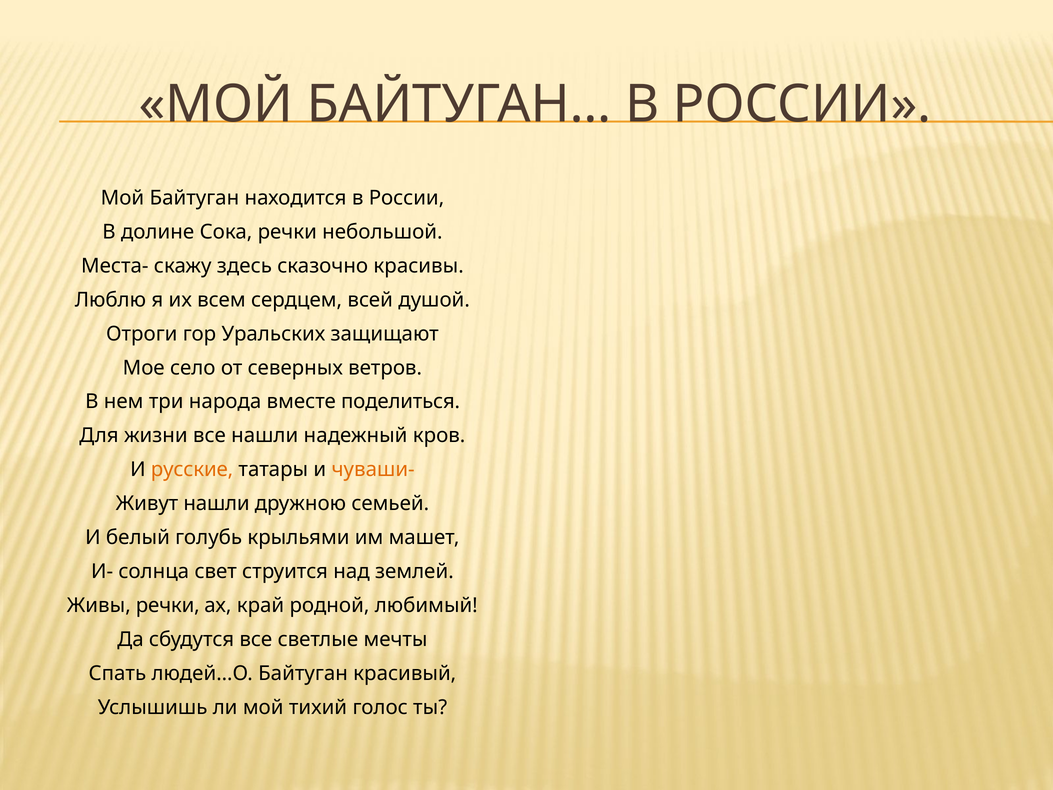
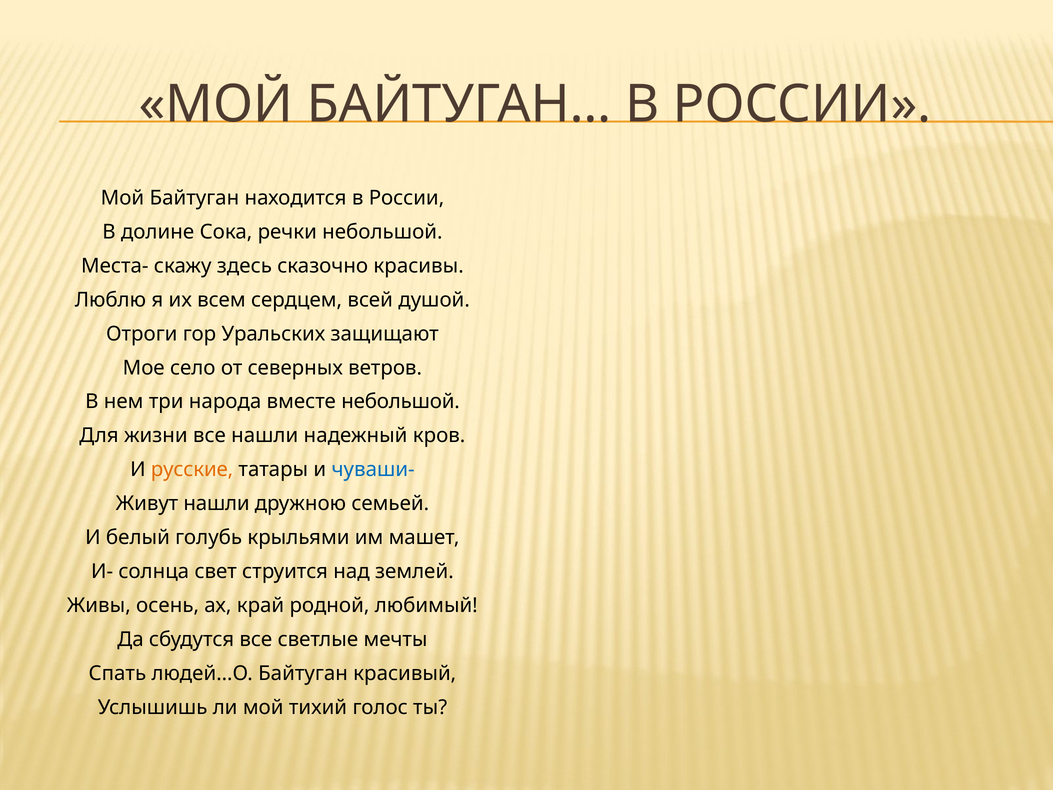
вместе поделиться: поделиться -> небольшой (401, 402)
чуваши- colour: orange -> blue (373, 469)
Живы речки: речки -> осень (168, 605)
